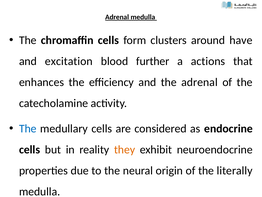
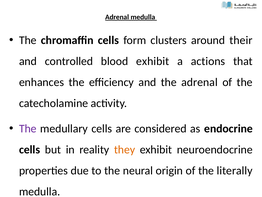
have: have -> their (241, 40)
excitation: excitation -> controlled (69, 61)
blood further: further -> exhibit (153, 61)
The colour: blue -> purple (28, 128)
